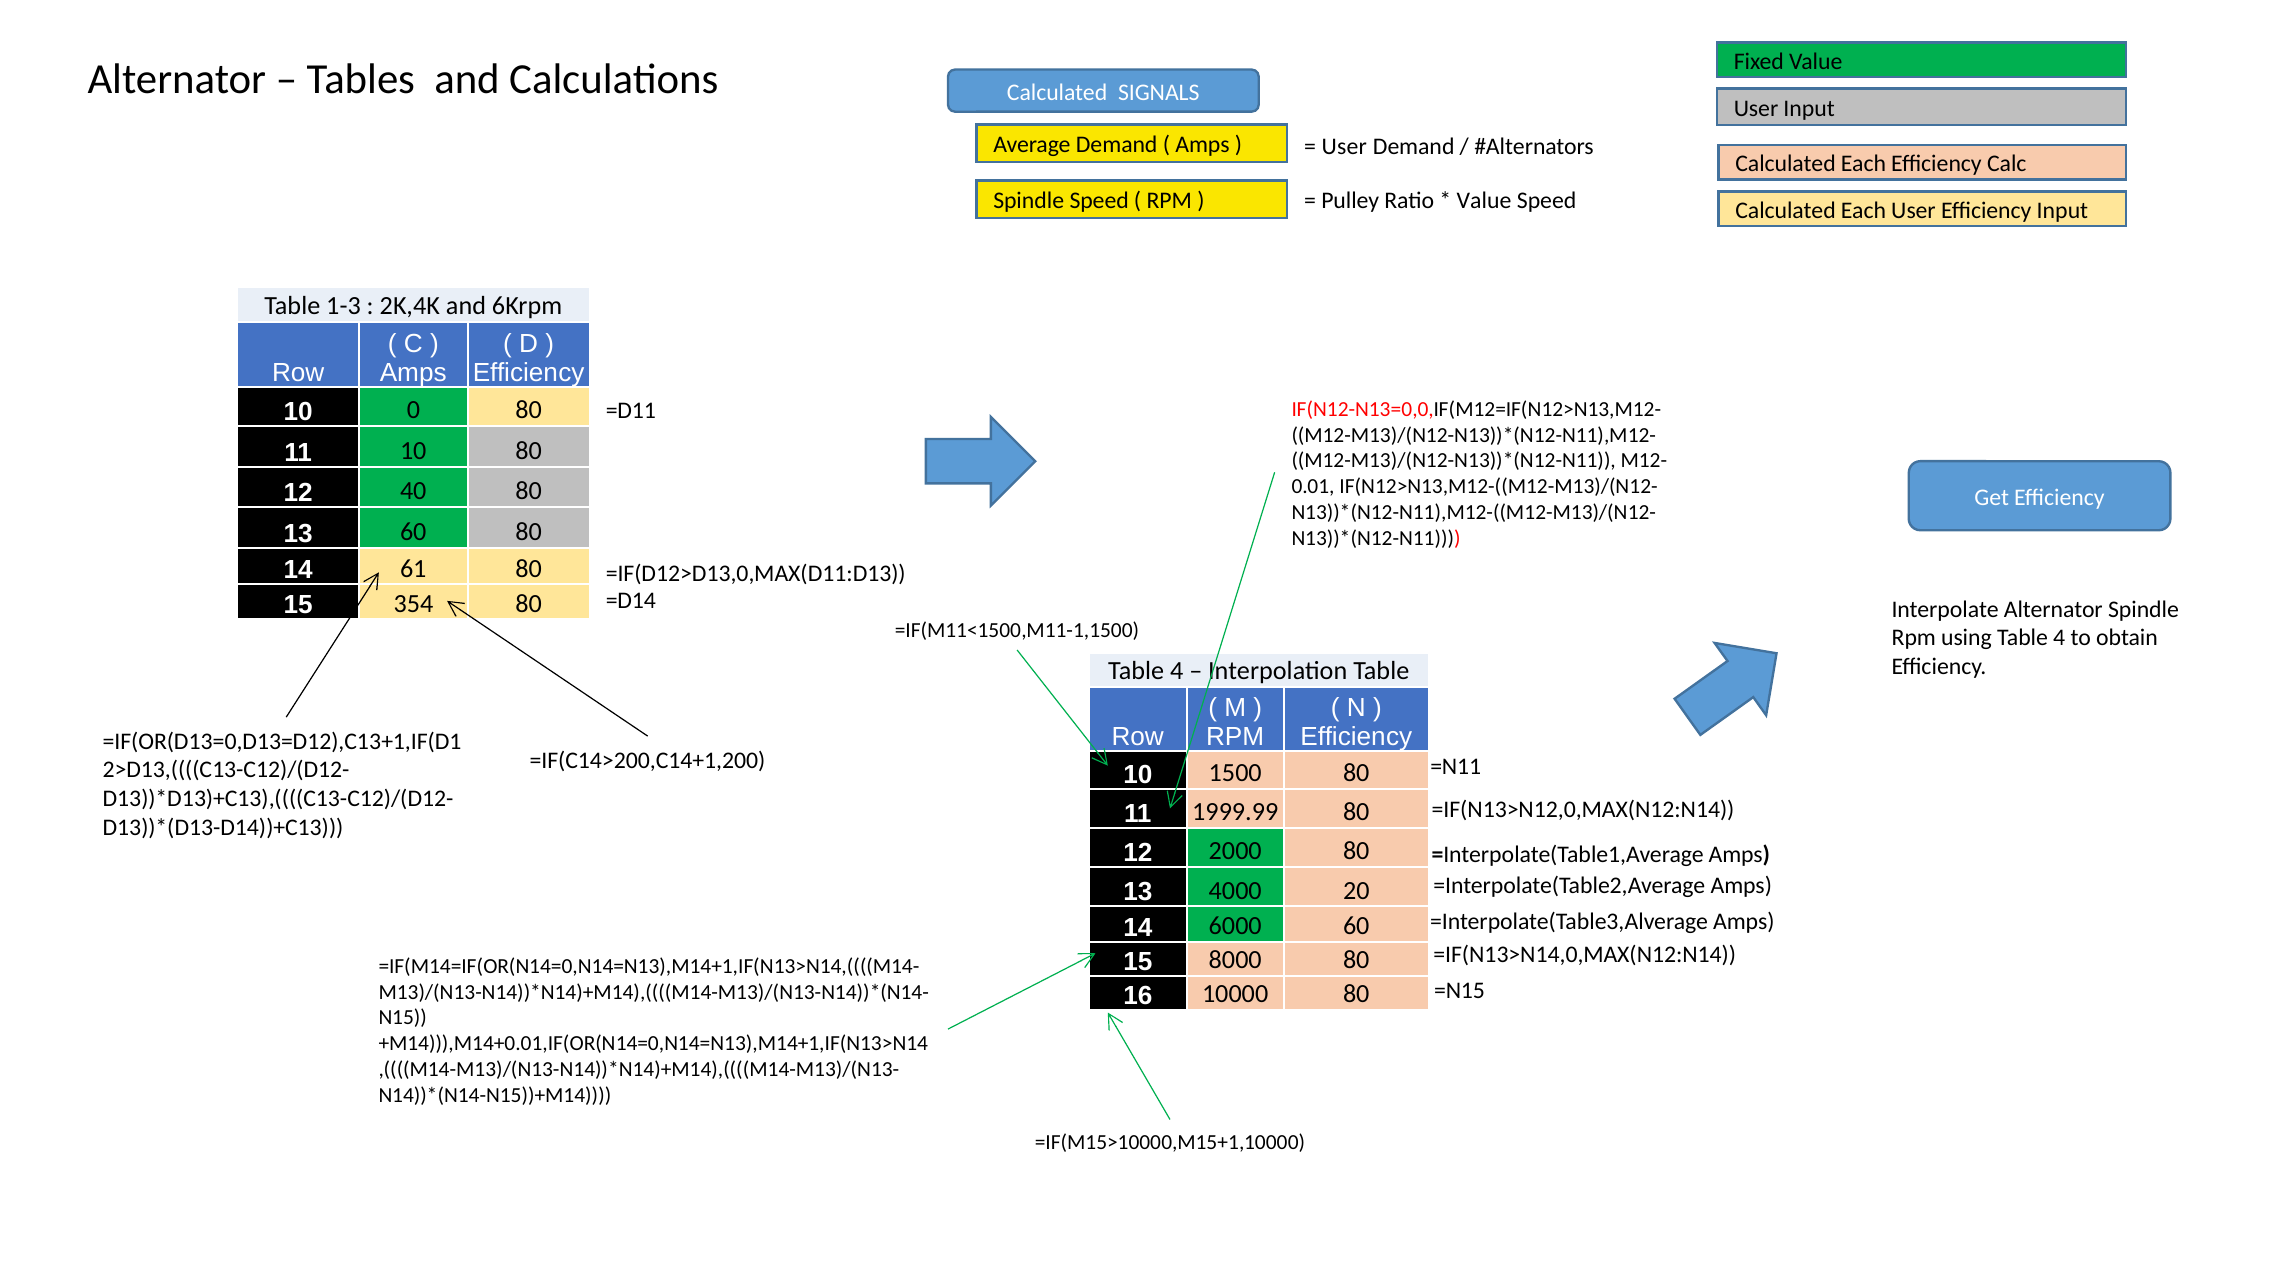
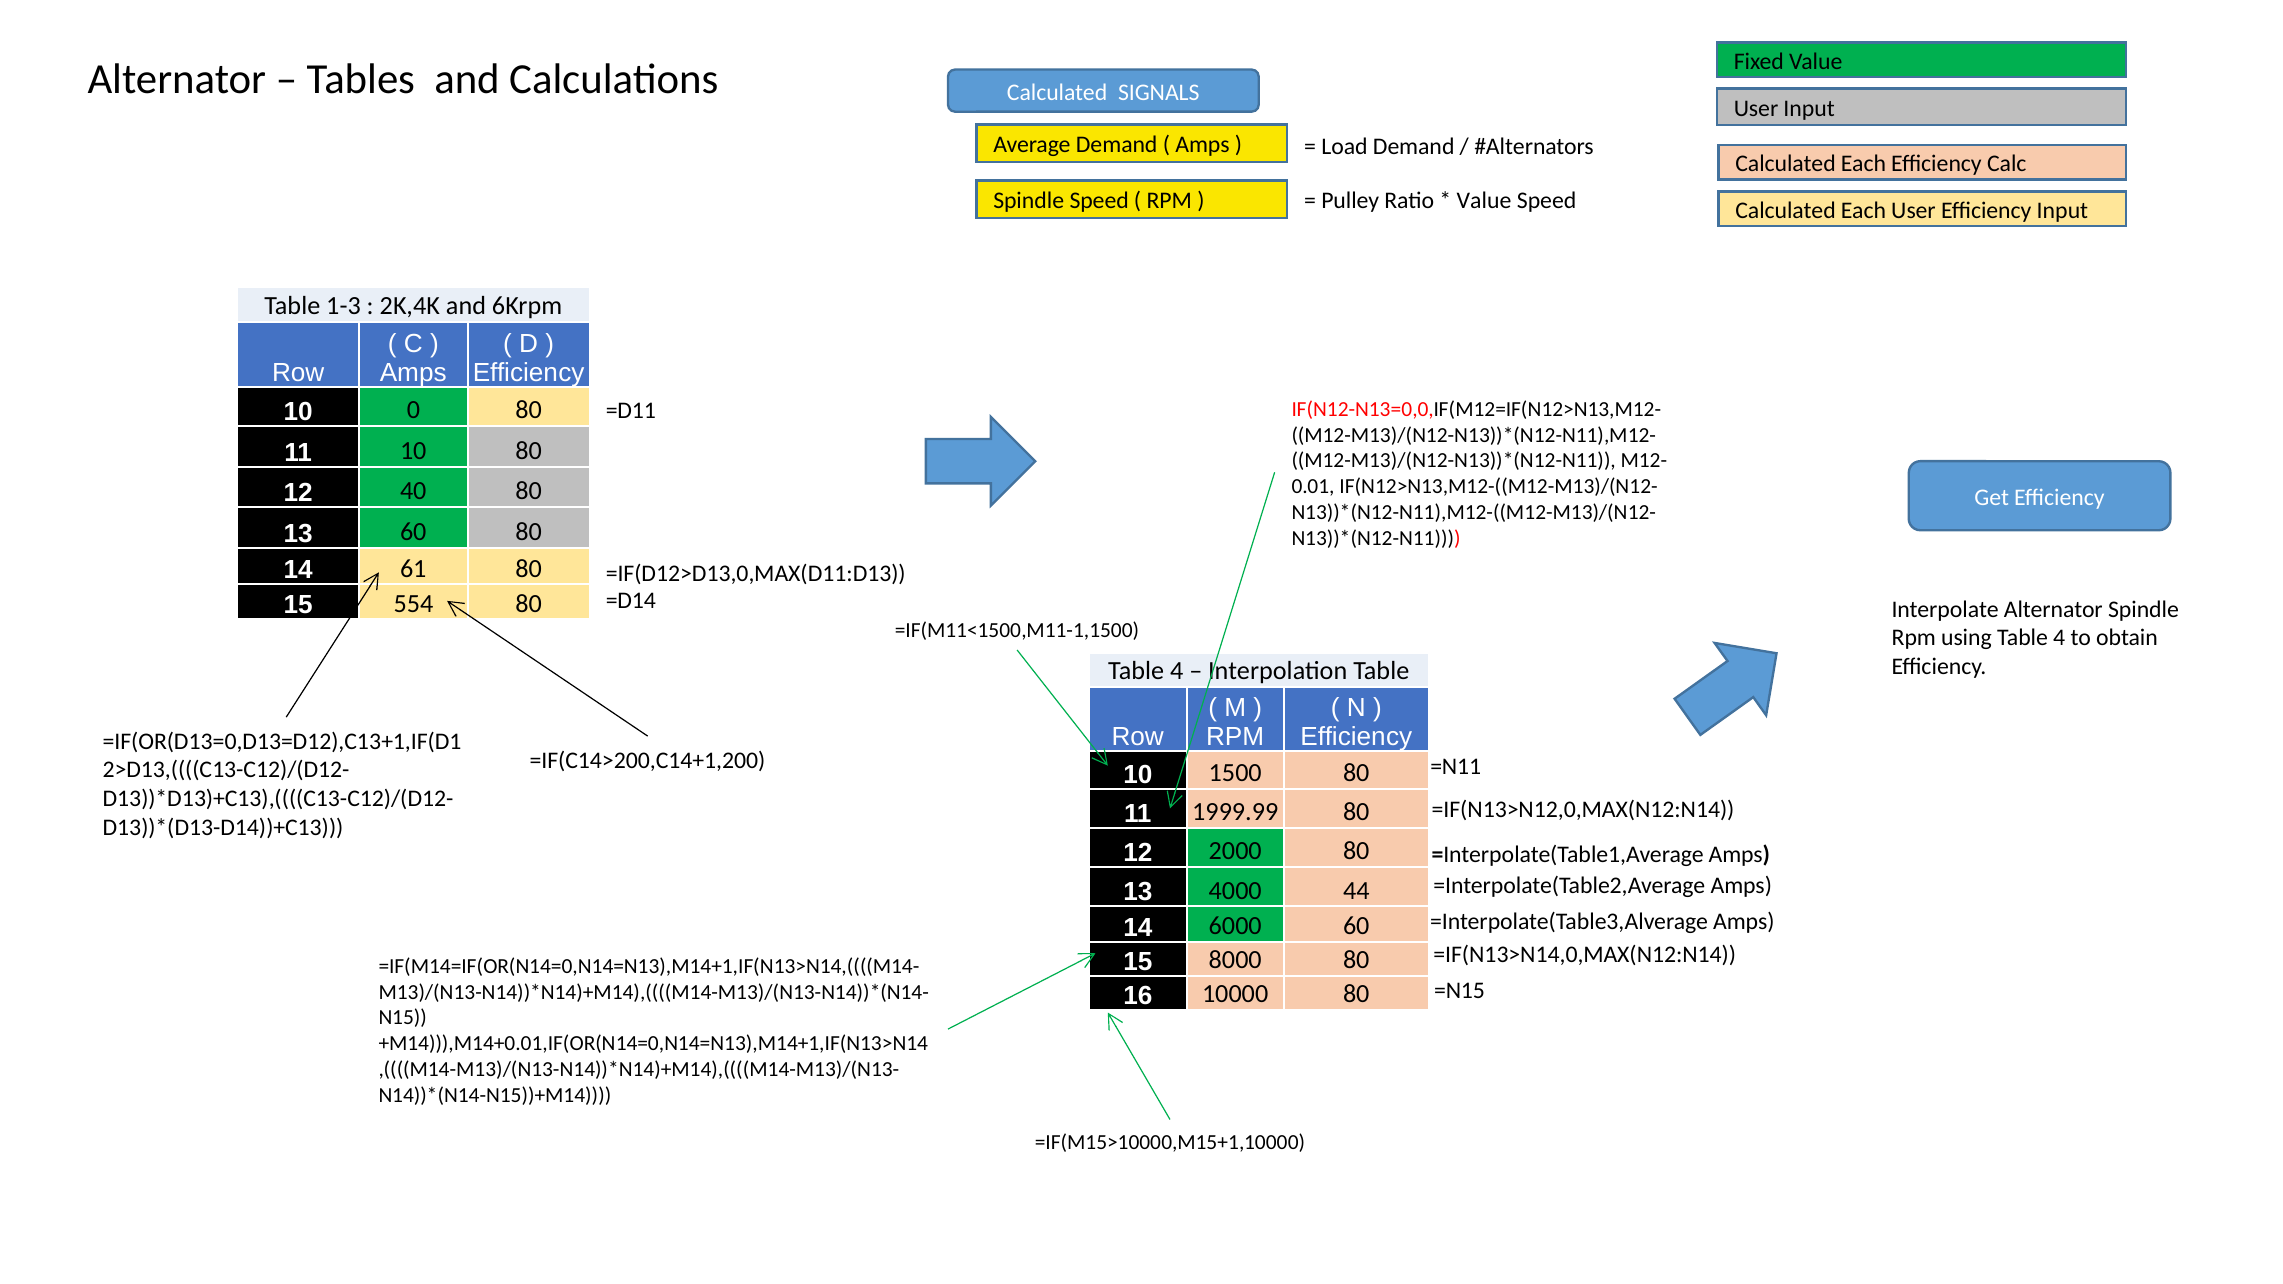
User: User -> Load (1344, 146)
354: 354 -> 554 (413, 604)
20: 20 -> 44 (1356, 891)
